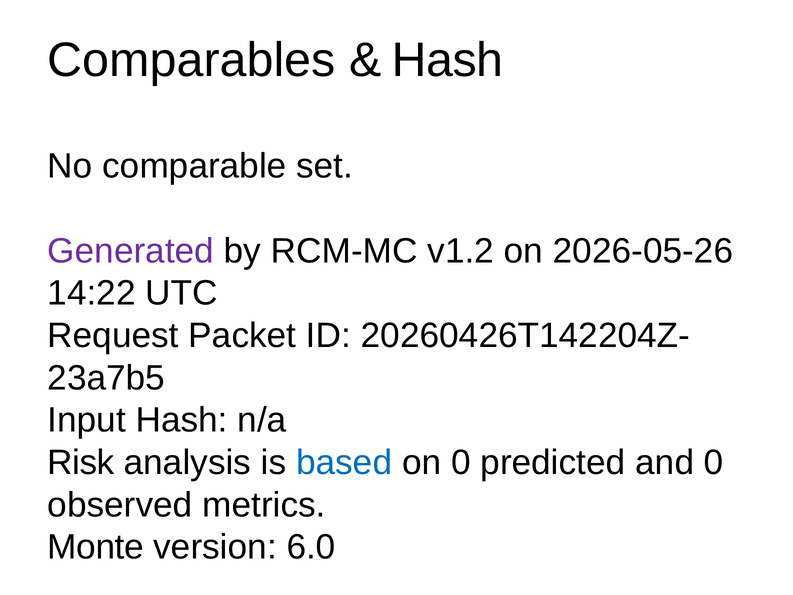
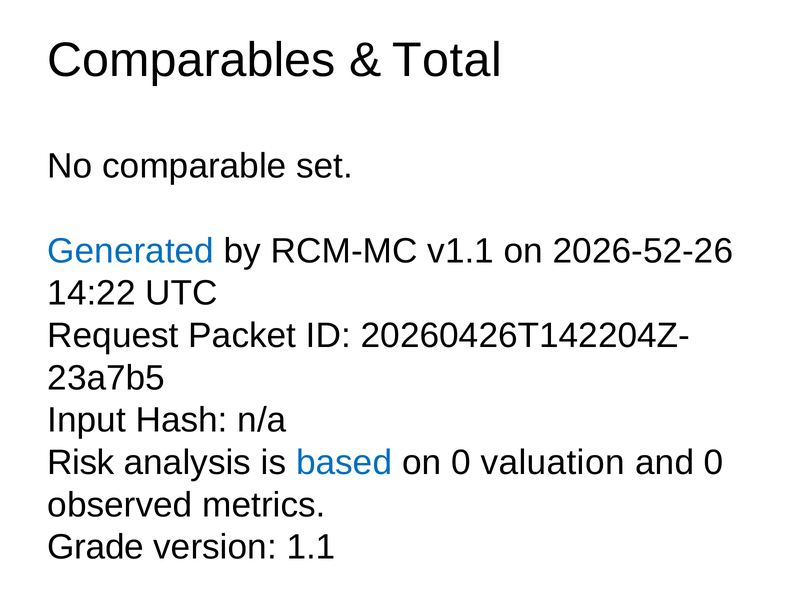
Hash: Hash -> Total (447, 60)
Generated colour: purple -> blue (131, 251)
v1.2: v1.2 -> v1.1 (461, 251)
2026-05-26: 2026-05-26 -> 2026-52-26 (643, 251)
predicted: predicted -> valuation (553, 462)
Monte: Monte -> Grade (96, 547)
6.0: 6.0 -> 1.1 (311, 547)
